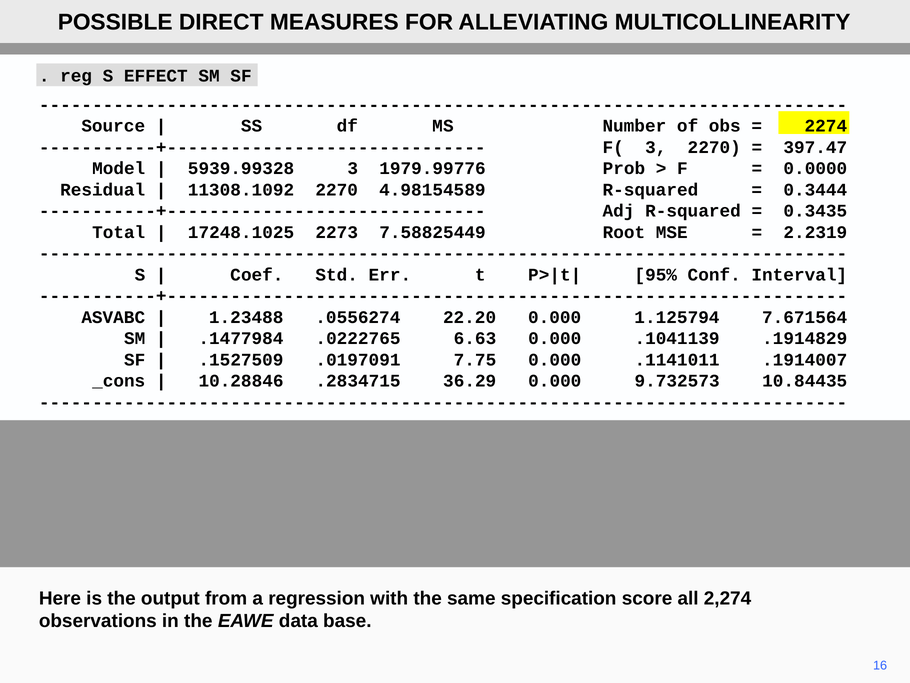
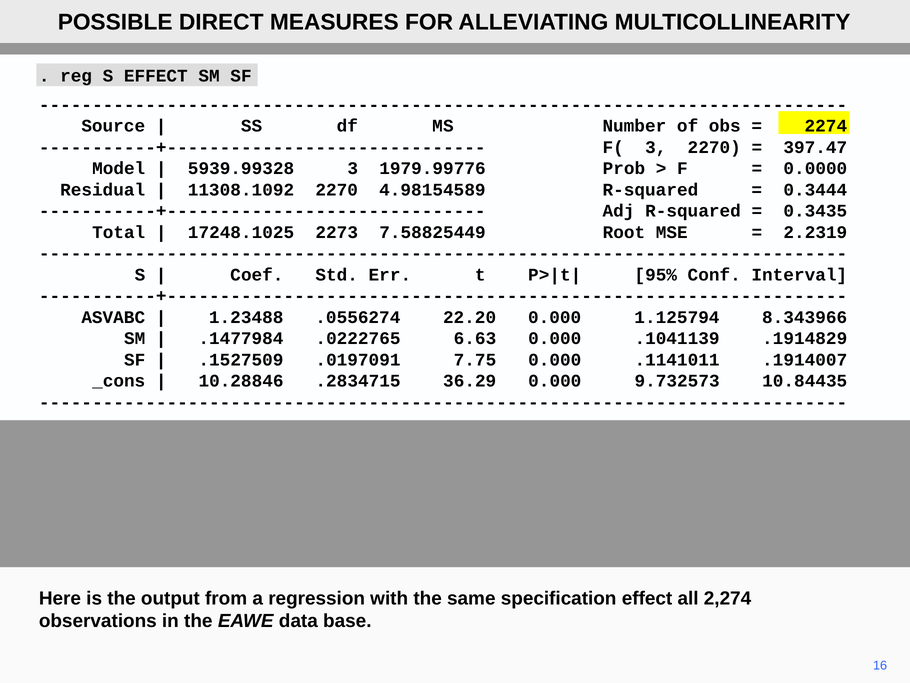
7.671564: 7.671564 -> 8.343966 (805, 317)
specification score: score -> effect (647, 598)
